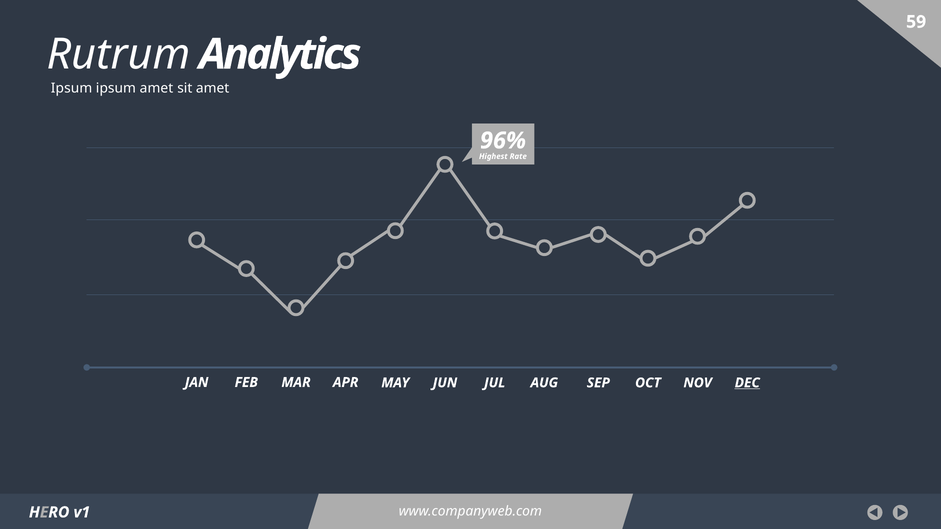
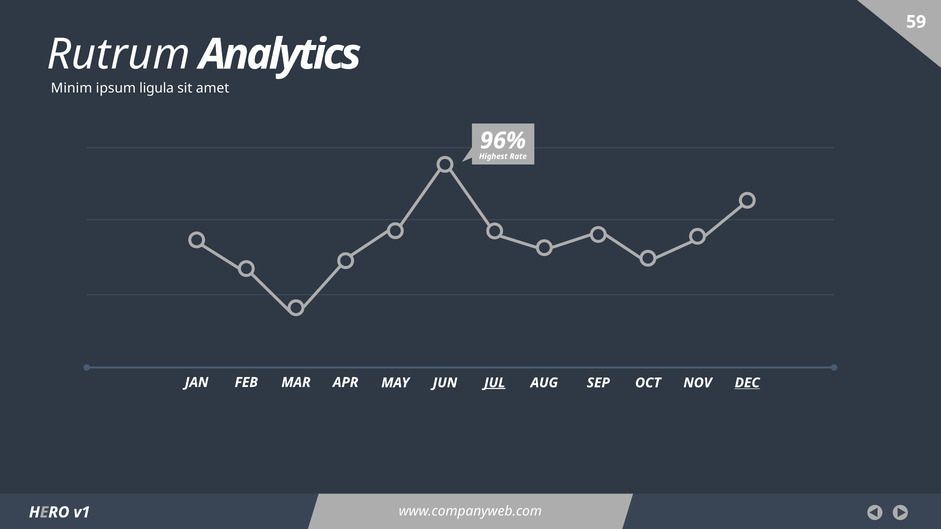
Ipsum: Ipsum -> Minim (72, 88)
ipsum amet: amet -> ligula (157, 88)
JUL underline: none -> present (495, 383)
